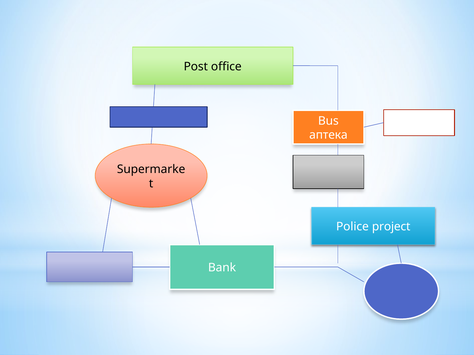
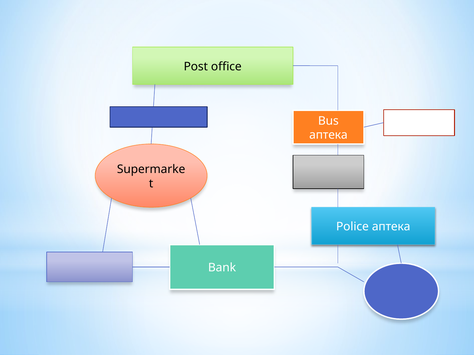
Police project: project -> аптека (391, 227)
